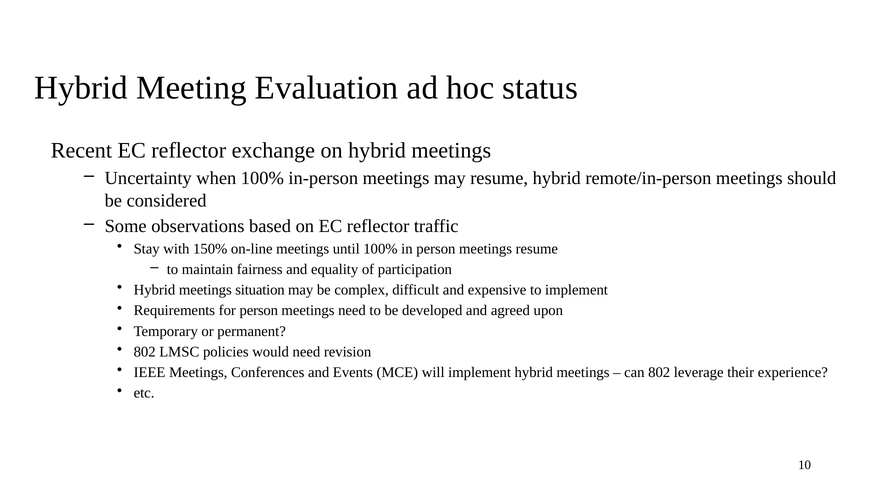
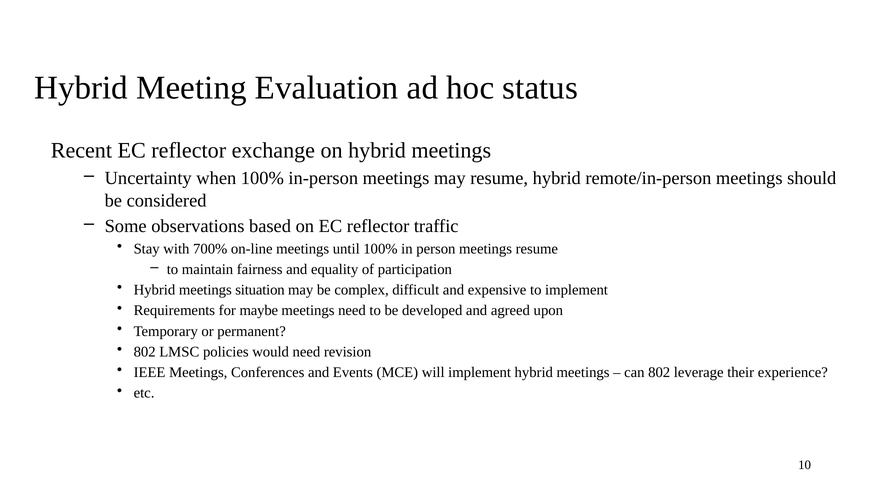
150%: 150% -> 700% (210, 249)
for person: person -> maybe (259, 311)
